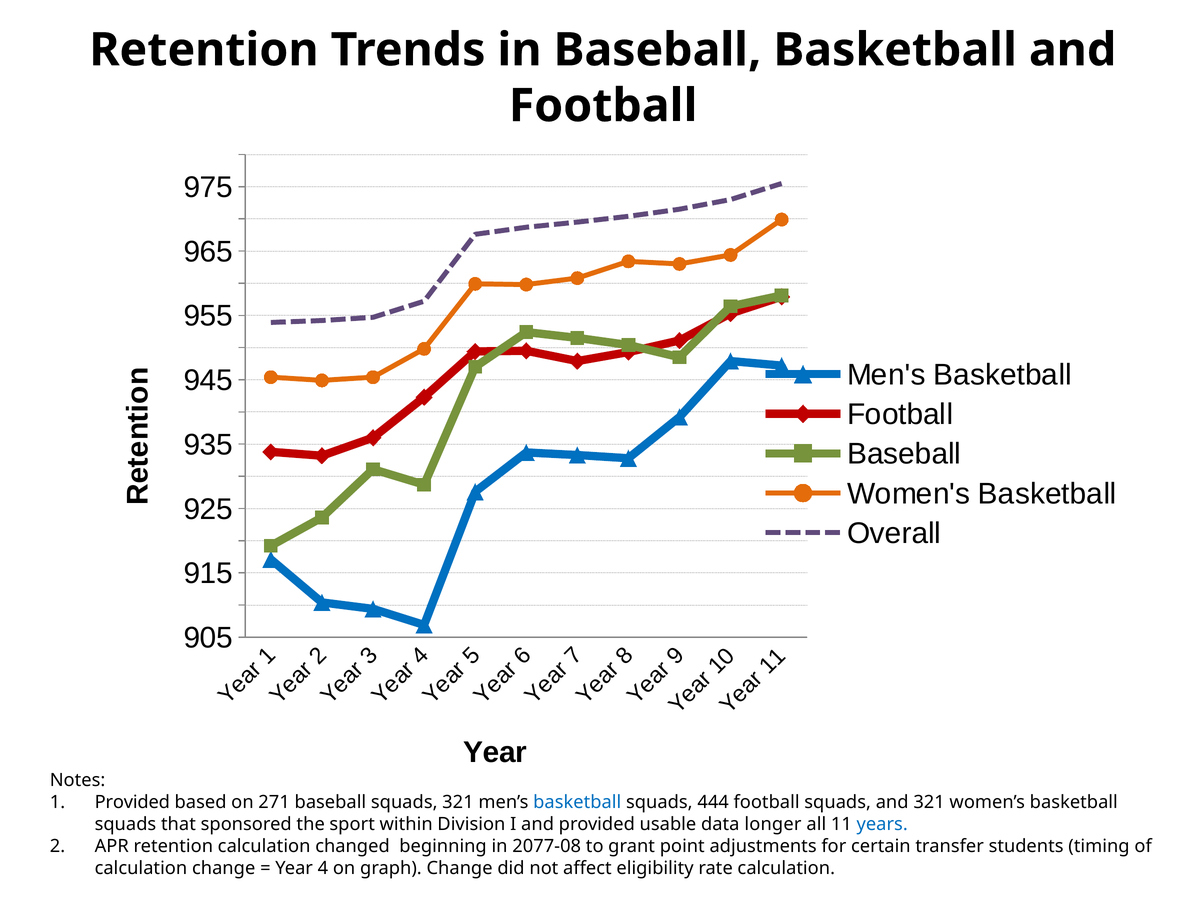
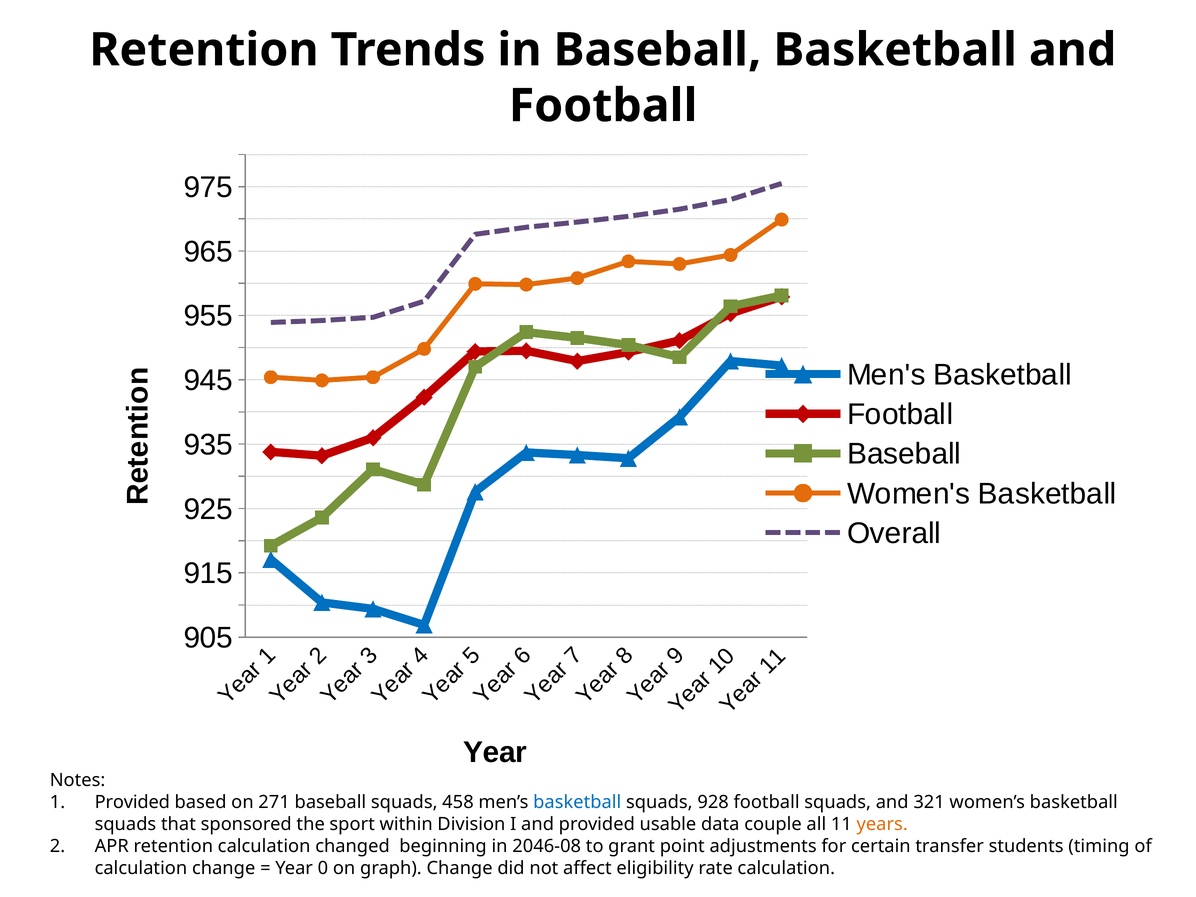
squads 321: 321 -> 458 (458, 802)
444: 444 -> 928 (713, 802)
longer: longer -> couple (773, 824)
years colour: blue -> orange (882, 824)
2077-08: 2077-08 -> 2046-08 (547, 846)
Year 4: 4 -> 0 (323, 868)
